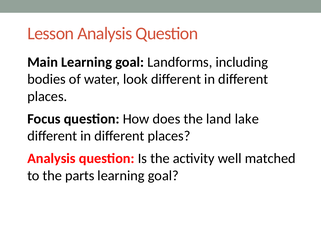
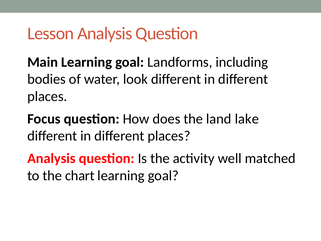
parts: parts -> chart (80, 175)
